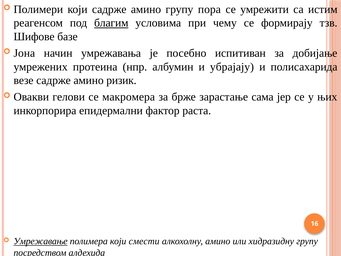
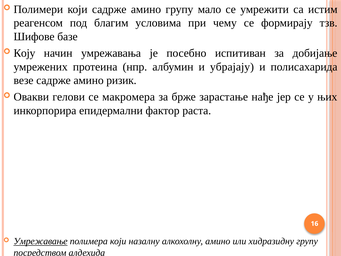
пора: пора -> мало (210, 9)
благим underline: present -> none (111, 23)
Јона: Јона -> Коју (24, 53)
сама: сама -> нађе (262, 97)
смести: смести -> назалну (144, 241)
